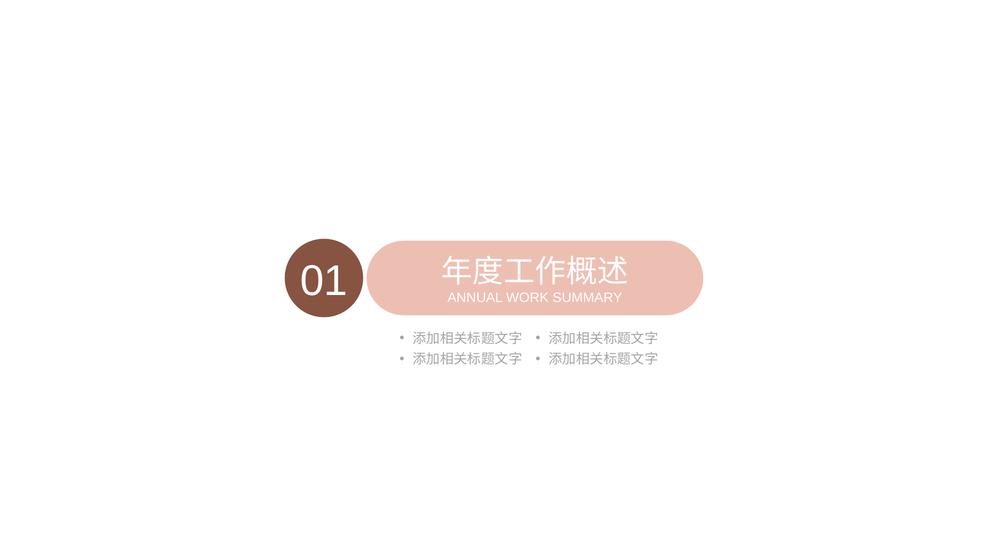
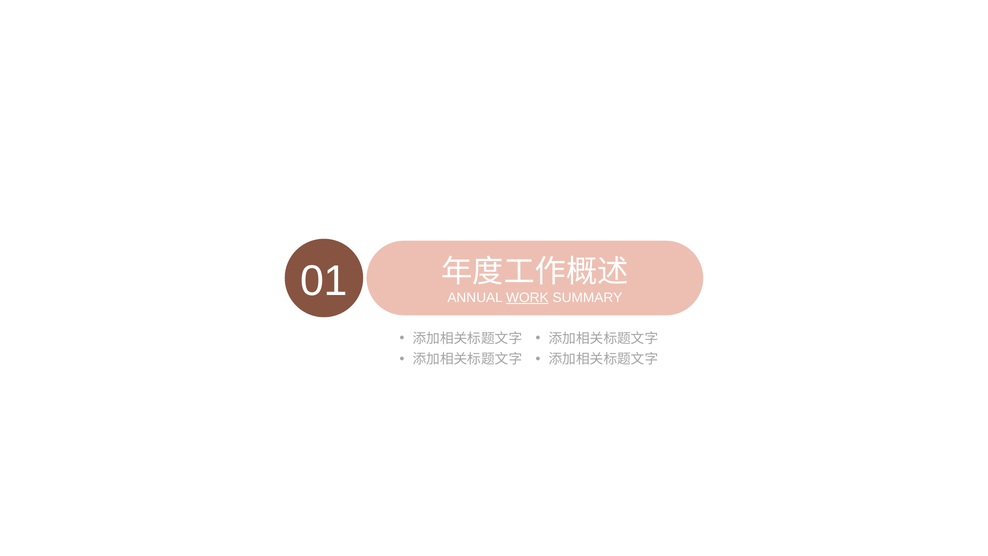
WORK underline: none -> present (527, 298)
